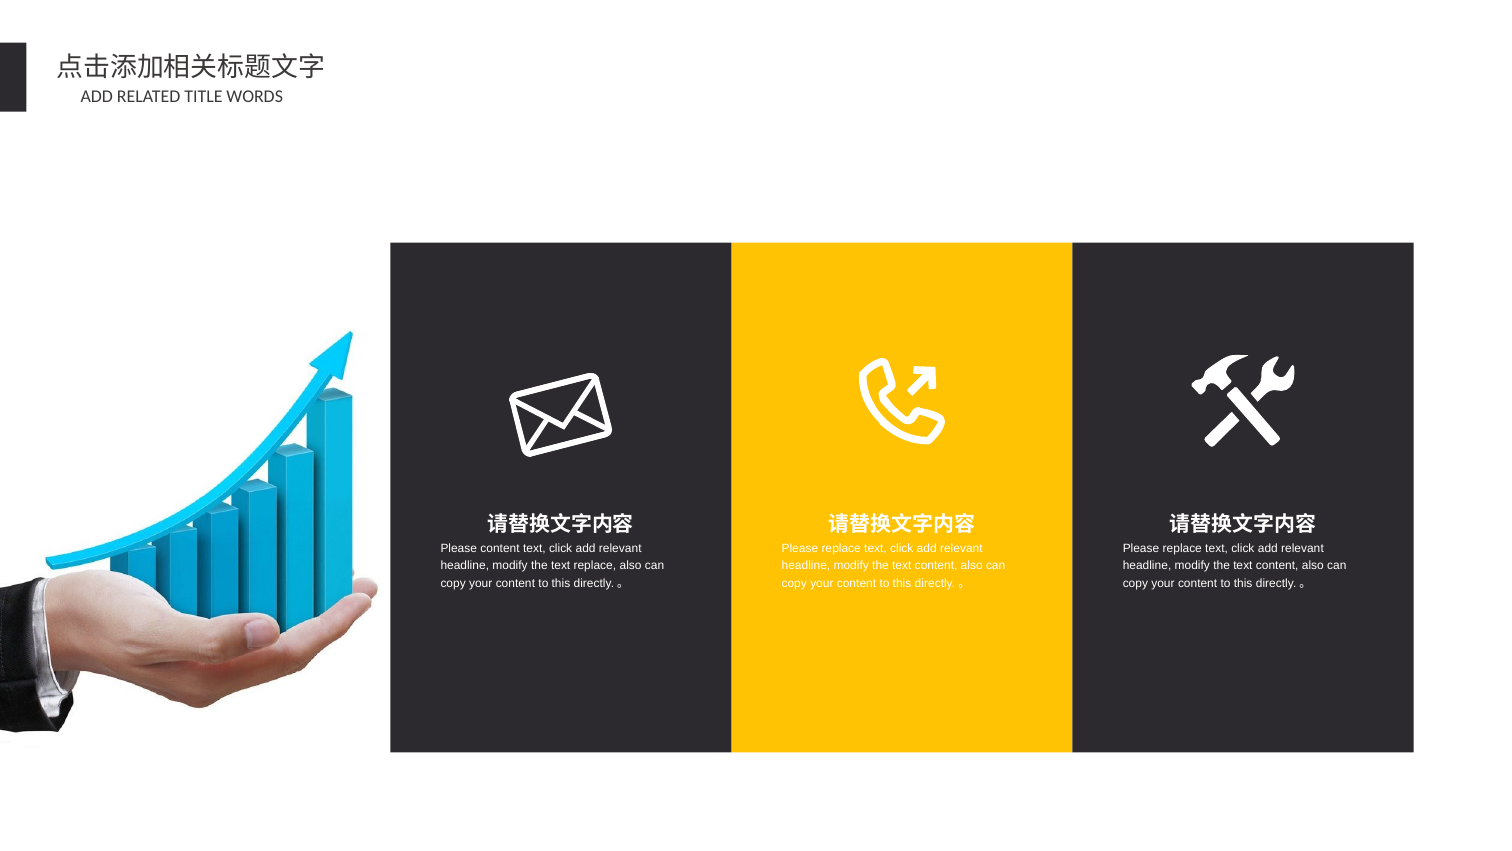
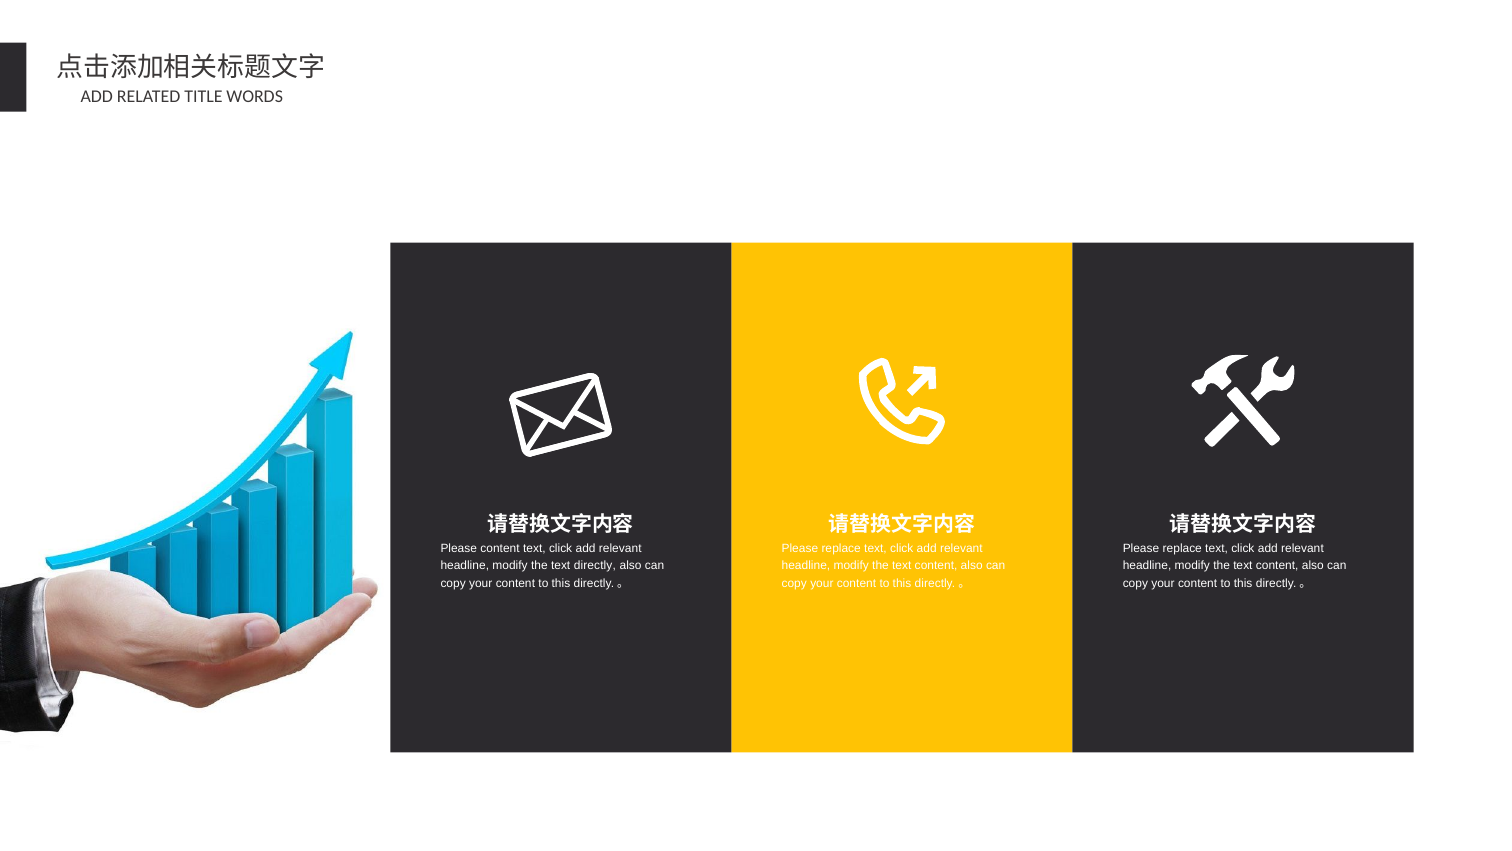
text replace: replace -> directly (595, 566)
